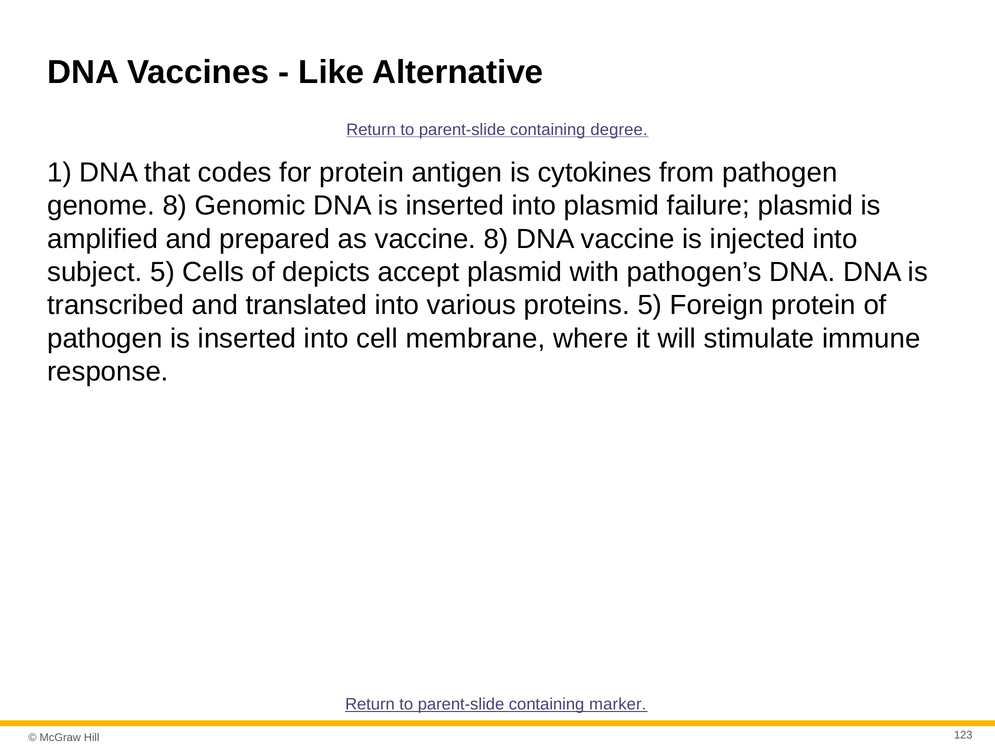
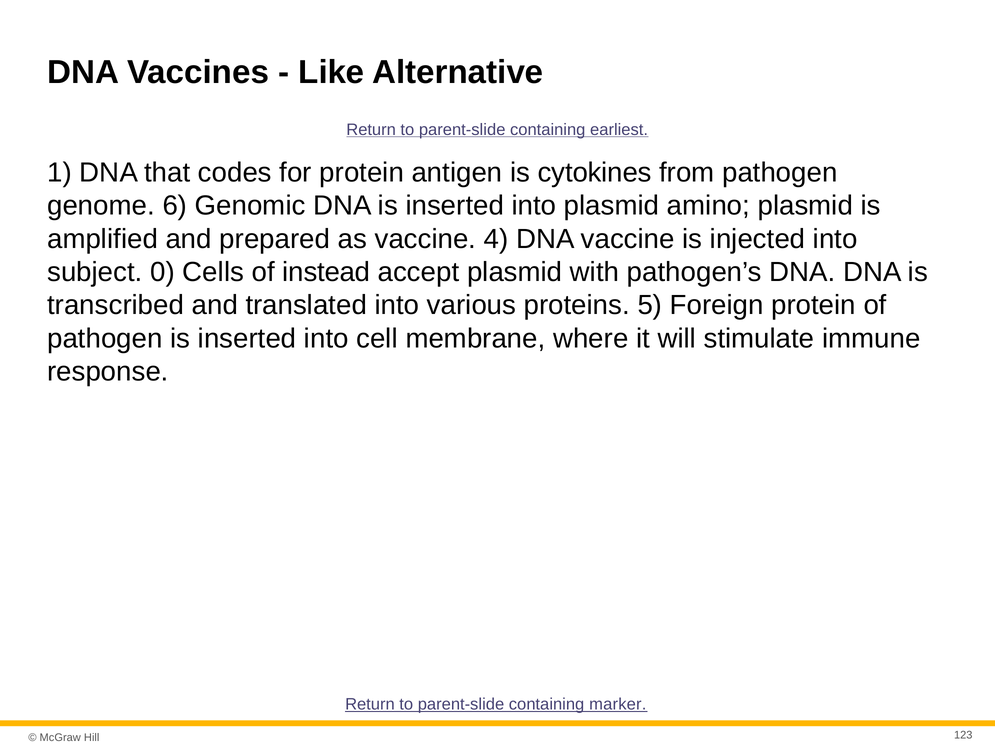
degree: degree -> earliest (619, 130)
genome 8: 8 -> 6 (175, 206)
failure: failure -> amino (708, 206)
vaccine 8: 8 -> 4 (496, 239)
subject 5: 5 -> 0 (162, 272)
depicts: depicts -> instead (326, 272)
